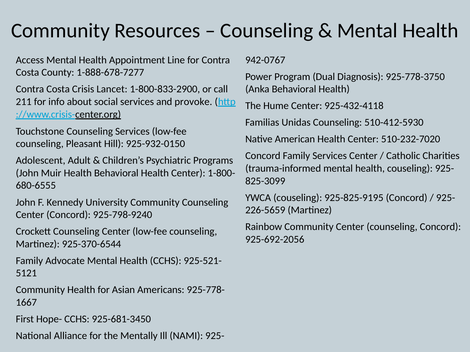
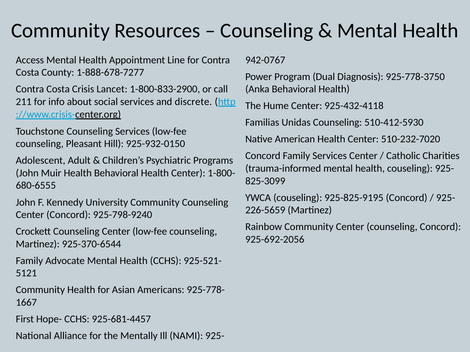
provoke: provoke -> discrete (193, 102)
925-681-3450: 925-681-3450 -> 925-681-4457 (121, 319)
